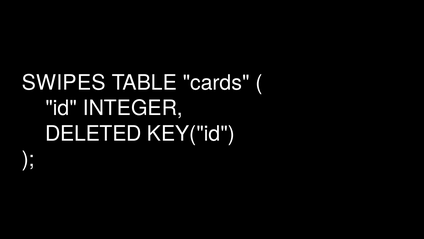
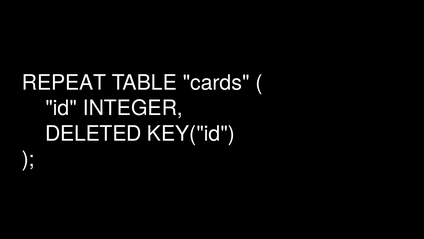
SWIPES: SWIPES -> REPEAT (64, 83)
